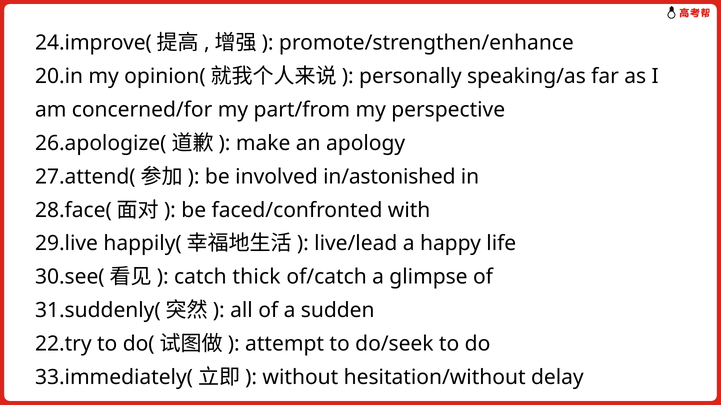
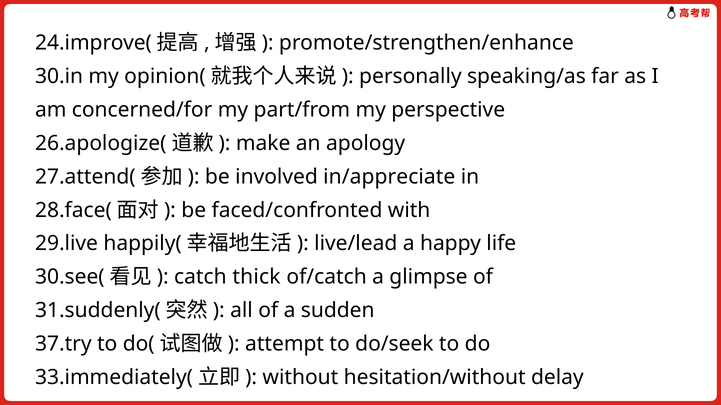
20.in: 20.in -> 30.in (59, 76)
in/astonished: in/astonished -> in/appreciate (389, 177)
22.try: 22.try -> 37.try (63, 344)
